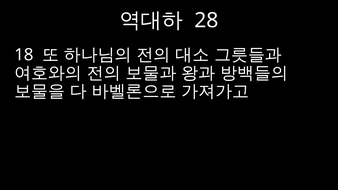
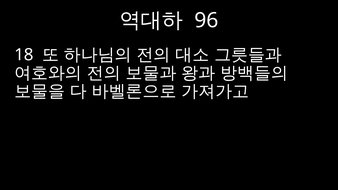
28: 28 -> 96 (206, 20)
